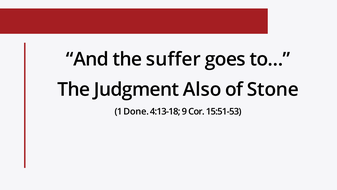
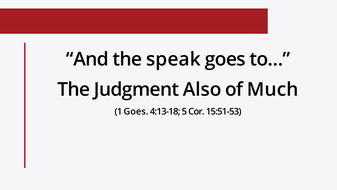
suffer: suffer -> speak (173, 59)
Stone: Stone -> Much (273, 90)
1 Done: Done -> Goes (136, 112)
9: 9 -> 5 (184, 112)
